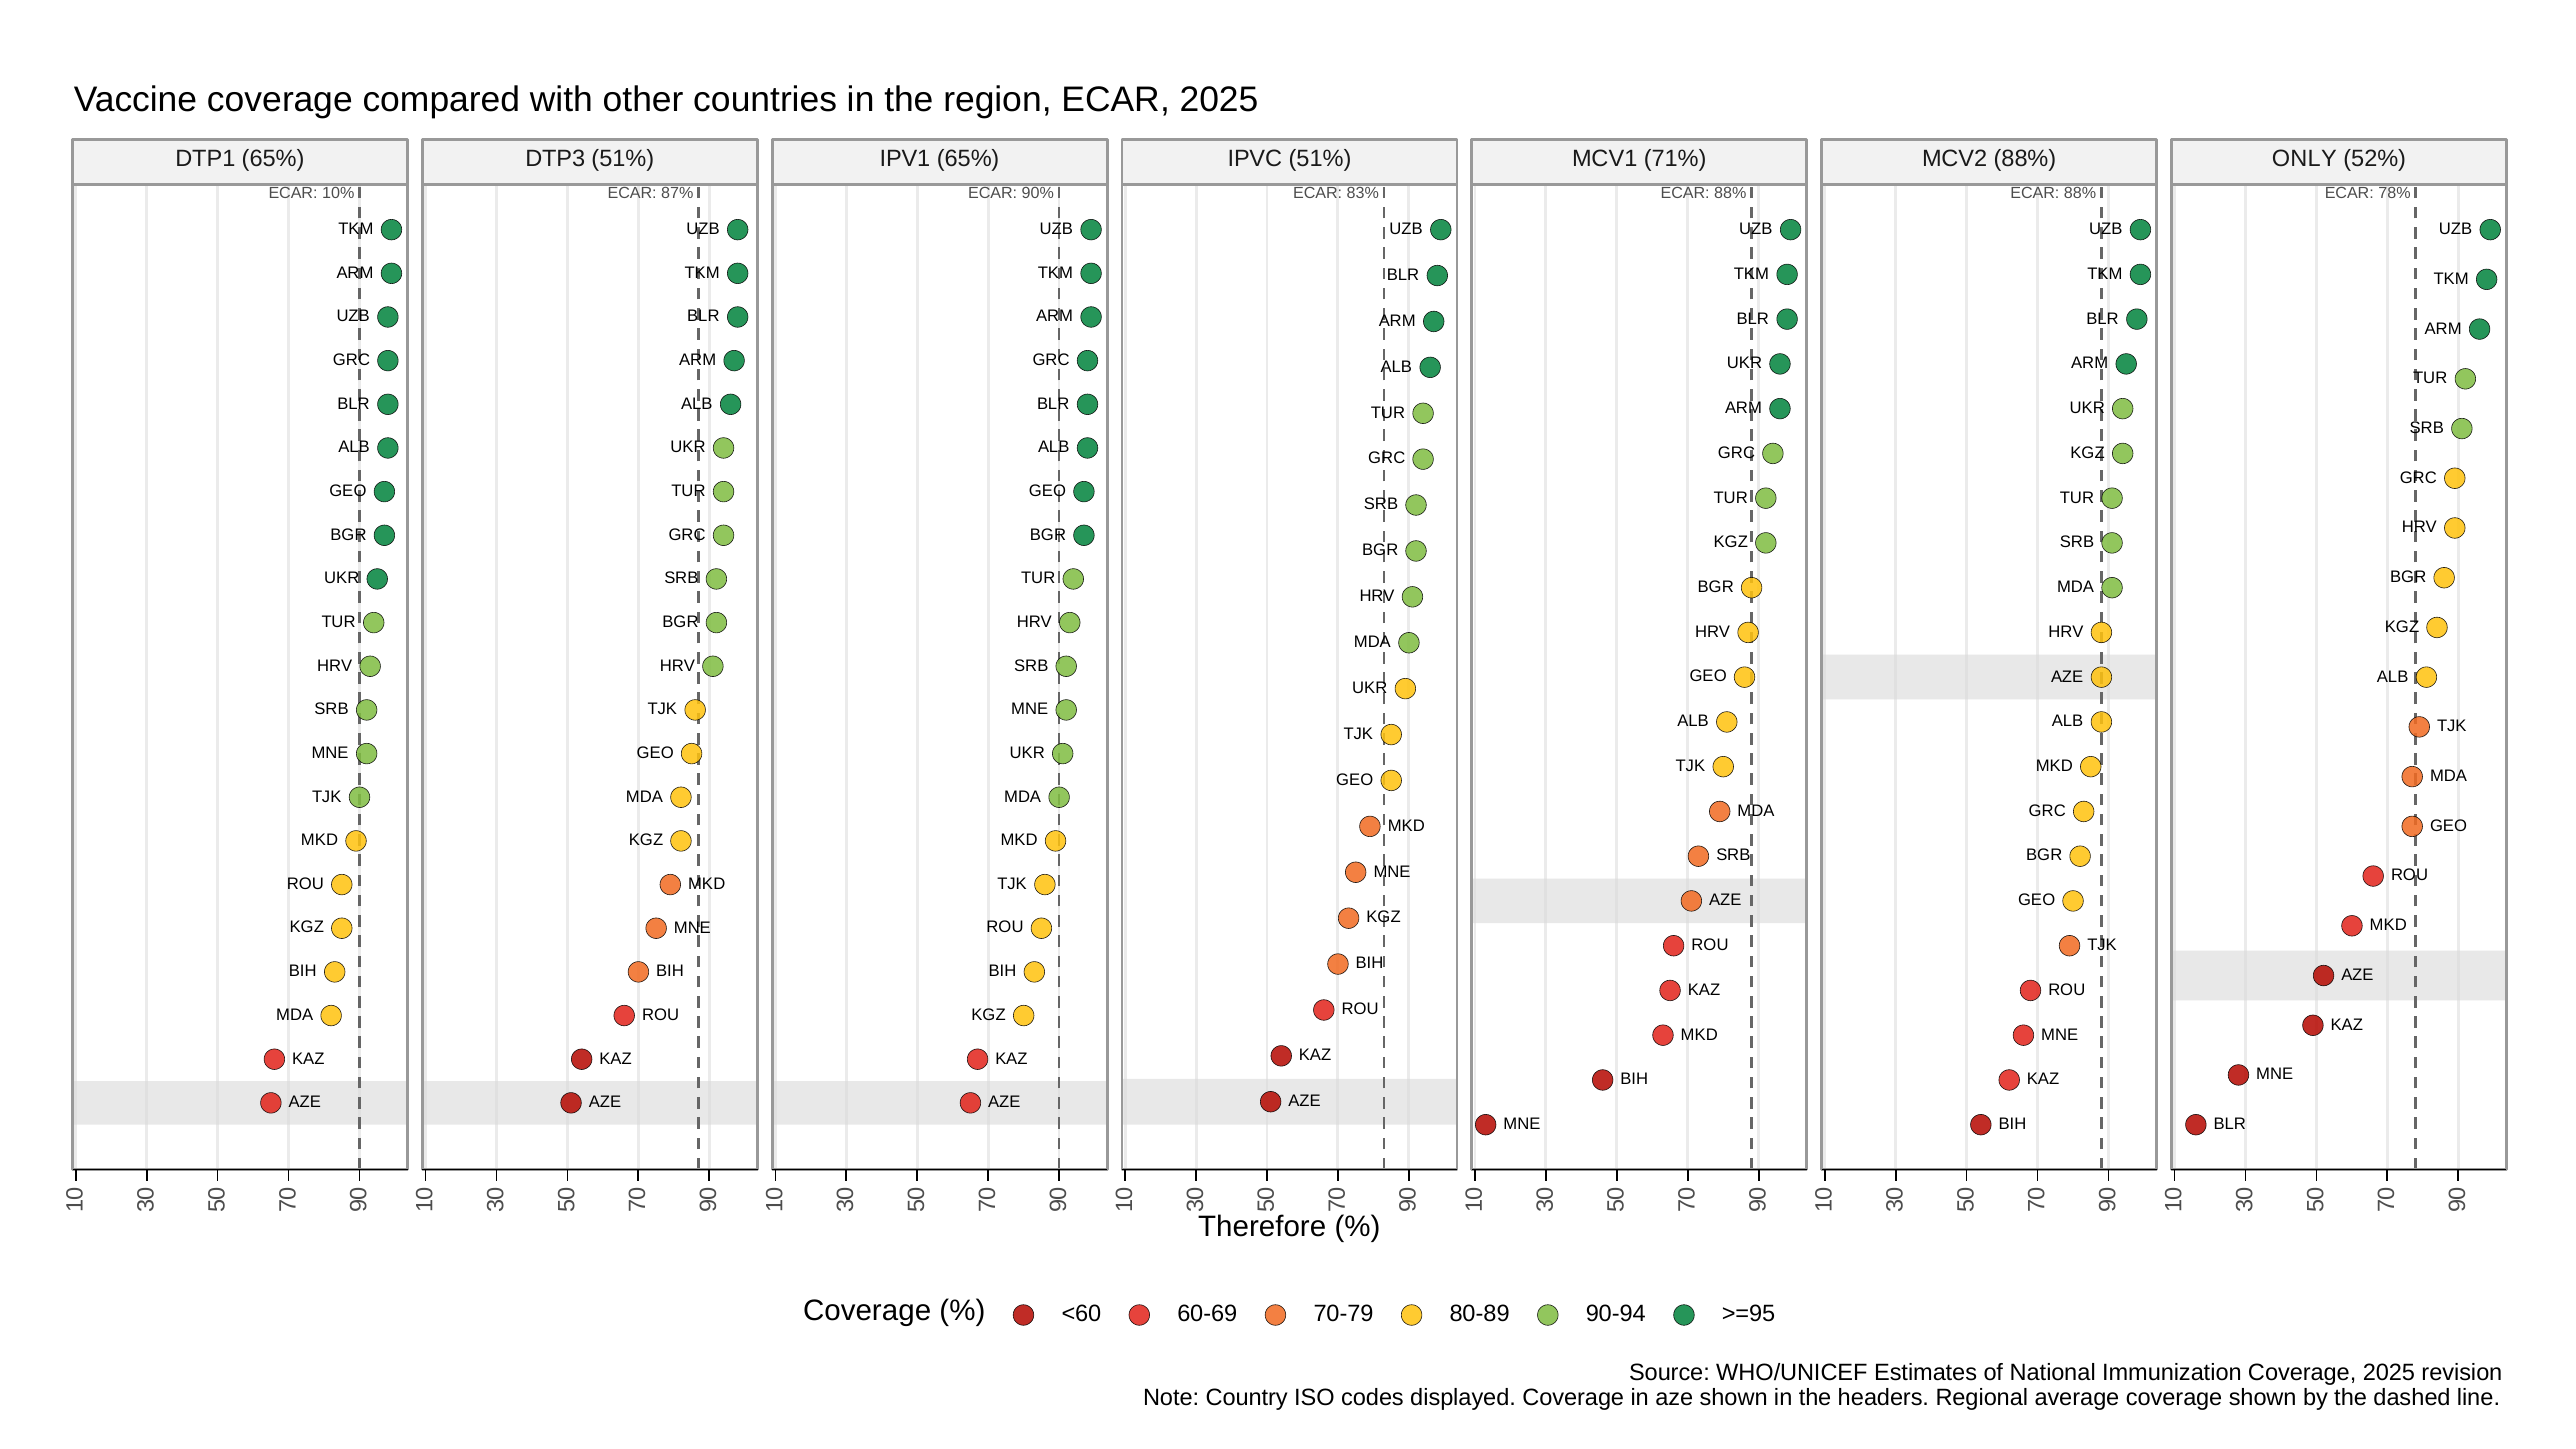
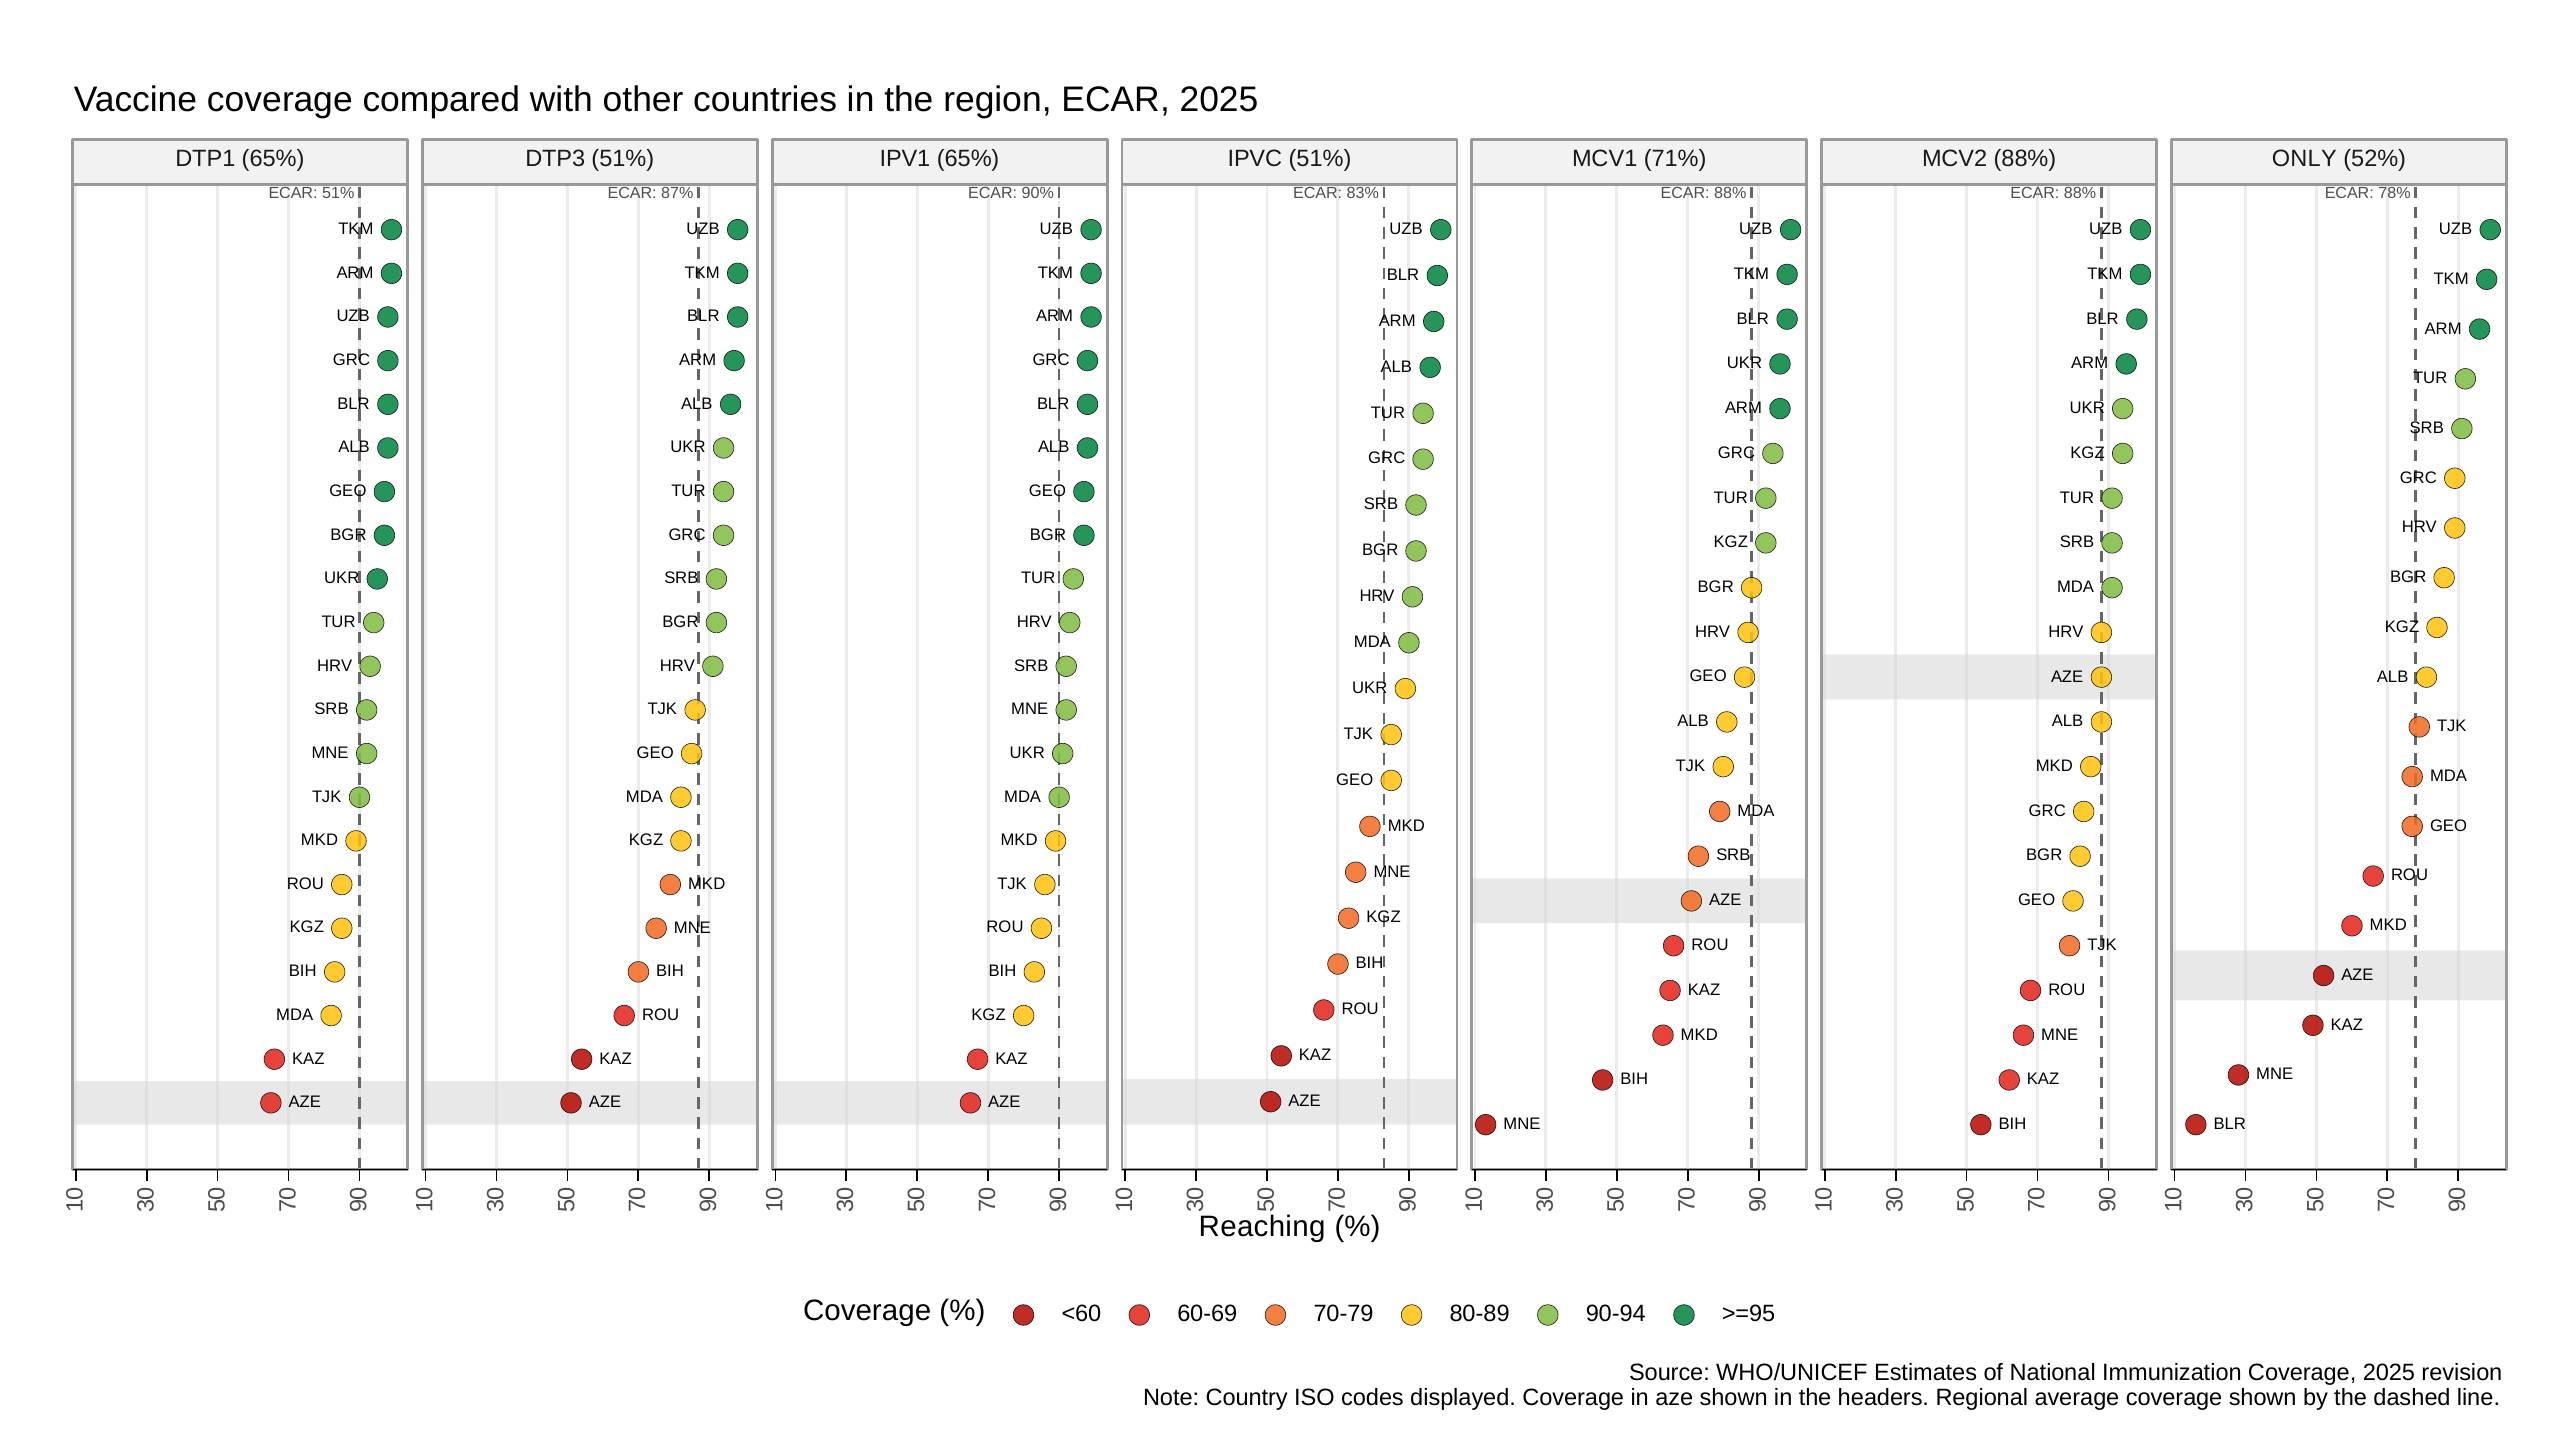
ECAR 10%: 10% -> 51% (338, 193)
Therefore: Therefore -> Reaching (1262, 1227)
